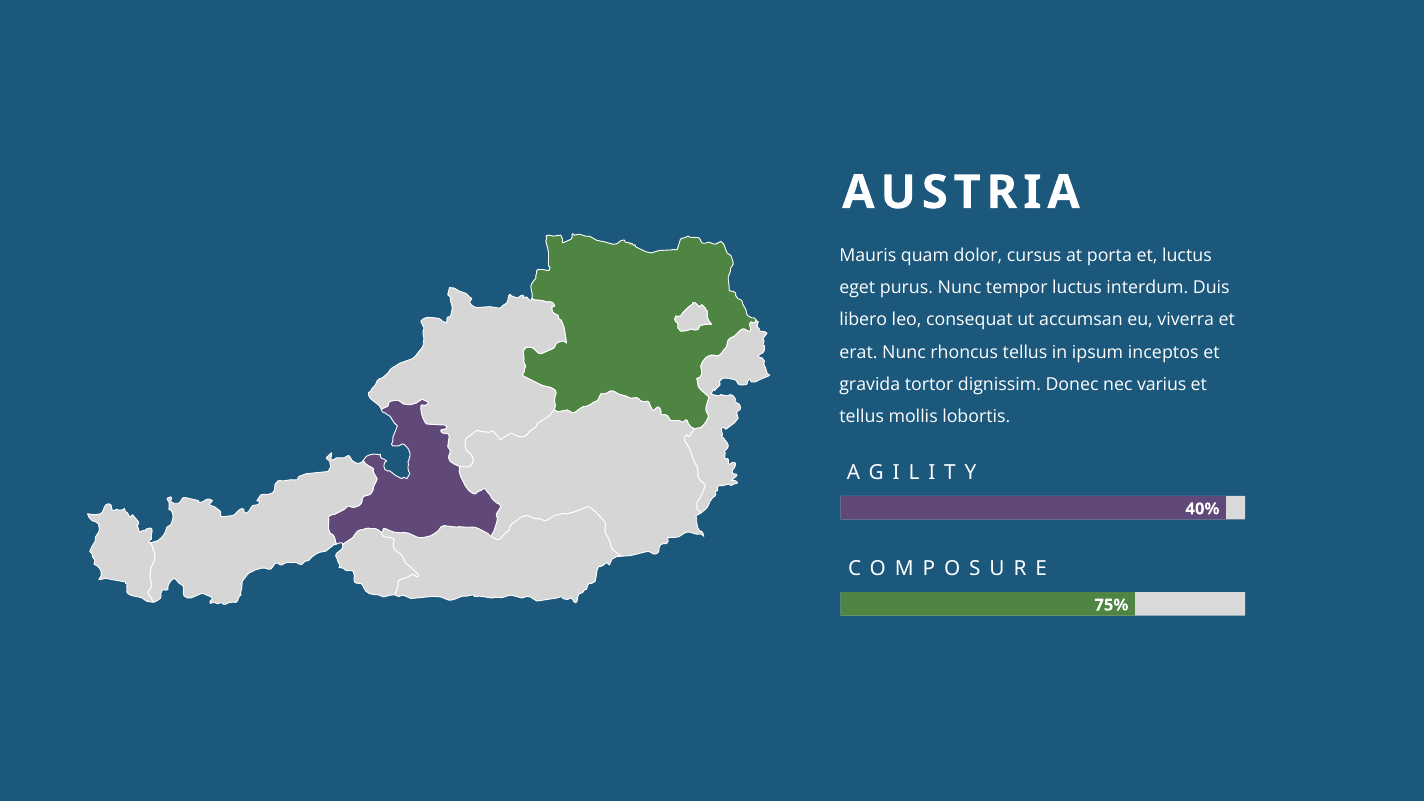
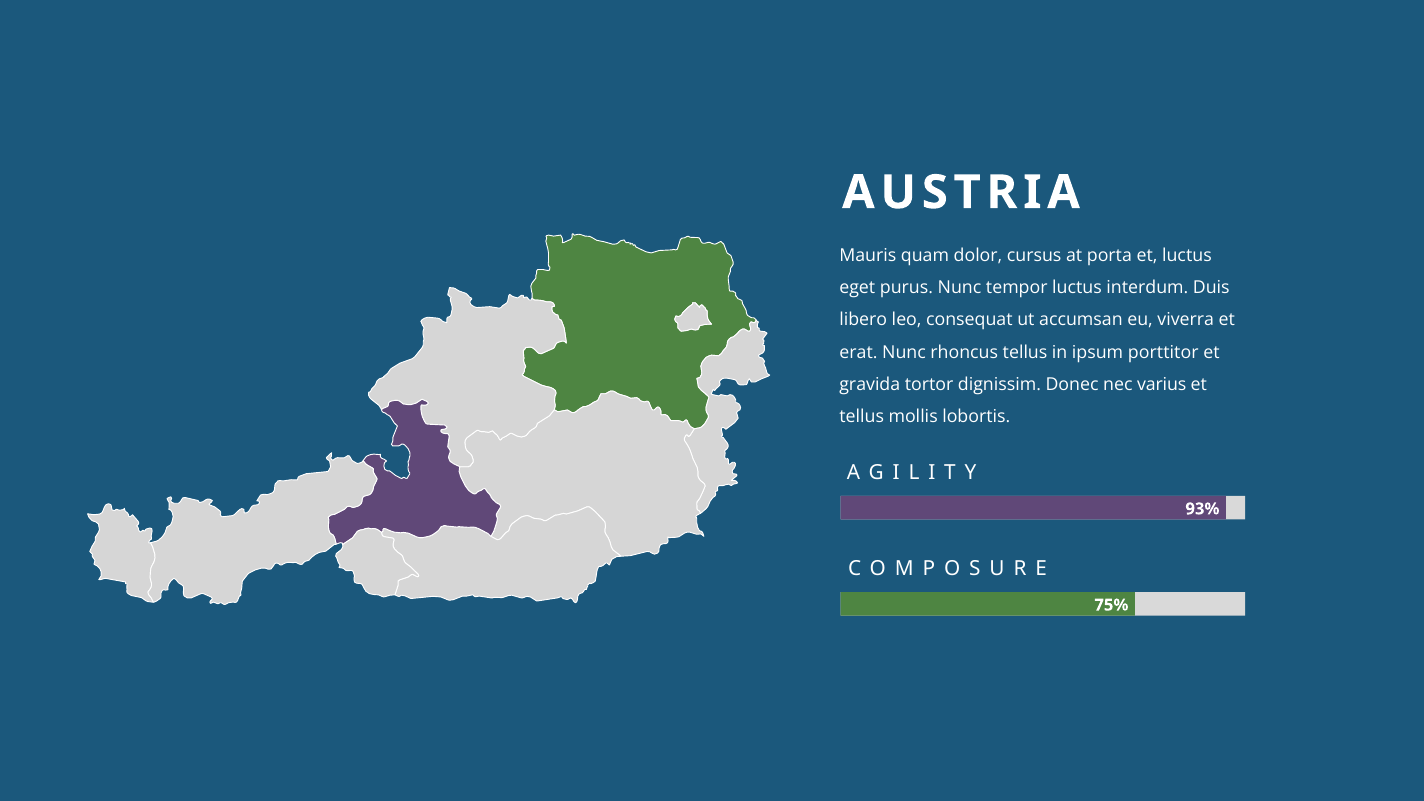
inceptos: inceptos -> porttitor (1163, 352)
40%: 40% -> 93% (1202, 509)
